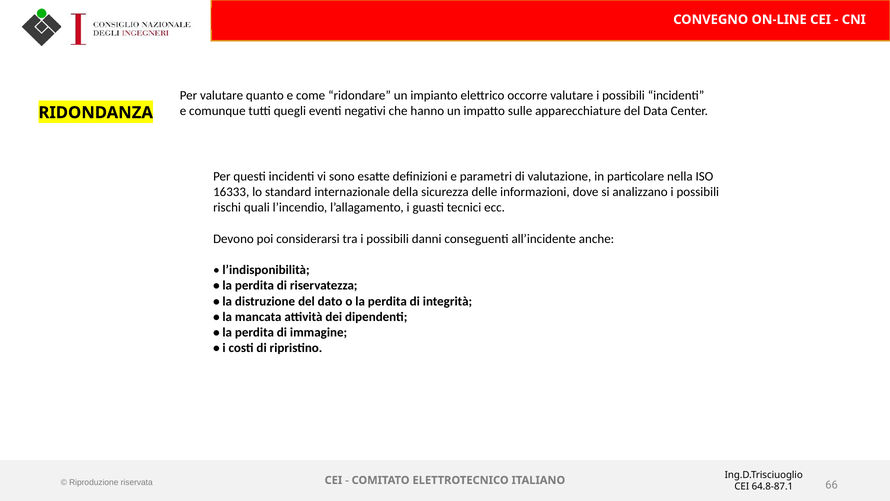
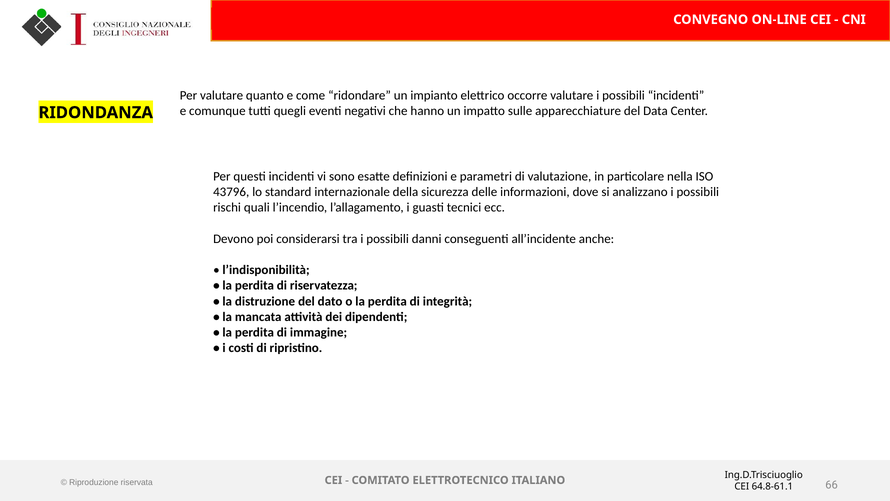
16333: 16333 -> 43796 (231, 192)
64.8-87.1: 64.8-87.1 -> 64.8-61.1 (772, 486)
